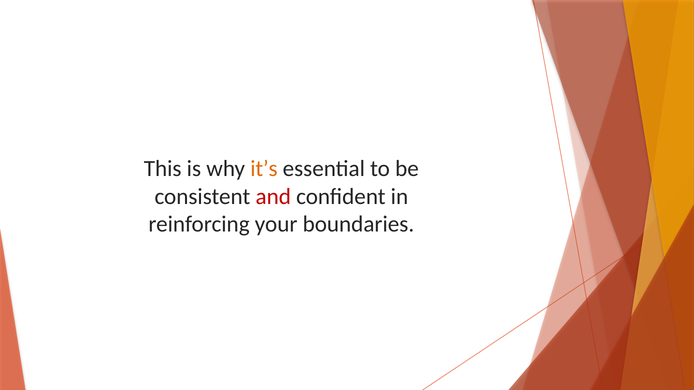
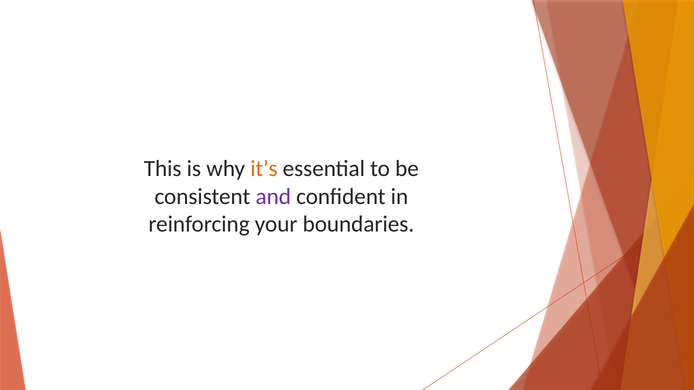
and colour: red -> purple (273, 197)
